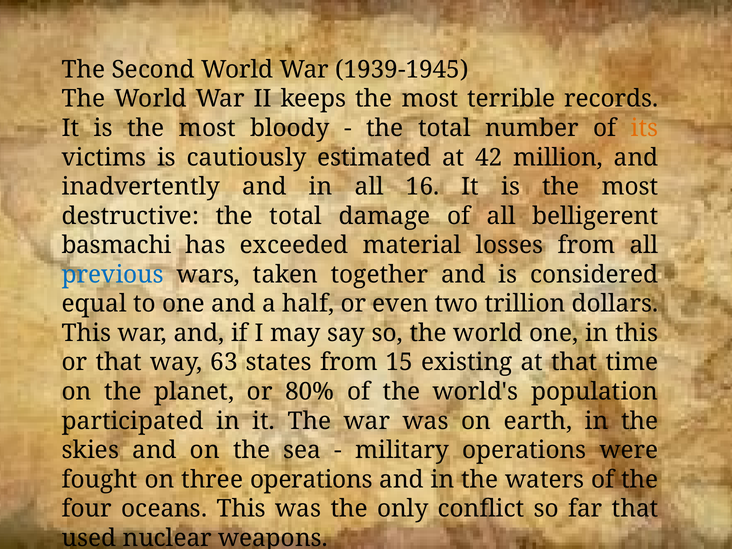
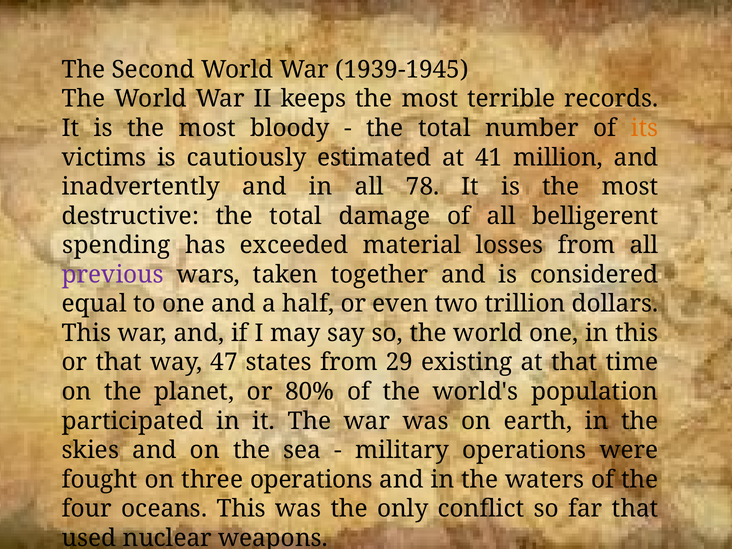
42: 42 -> 41 (489, 157)
16: 16 -> 78 (423, 187)
basmachi: basmachi -> spending (116, 245)
previous colour: blue -> purple (113, 275)
63: 63 -> 47 (224, 362)
15: 15 -> 29 (399, 362)
